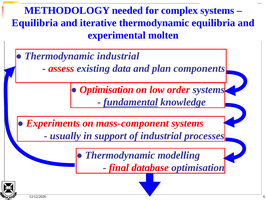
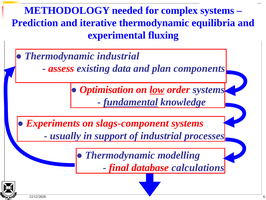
Equilibria: Equilibria -> Prediction (35, 23)
molten: molten -> fluxing (163, 35)
low underline: none -> present (157, 89)
mass-component: mass-component -> slags-component (132, 123)
optimisation: optimisation -> calculations (198, 167)
